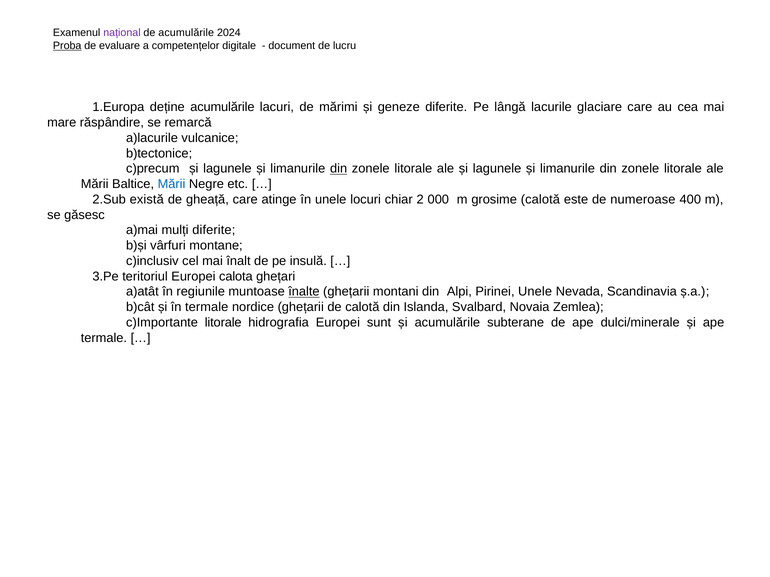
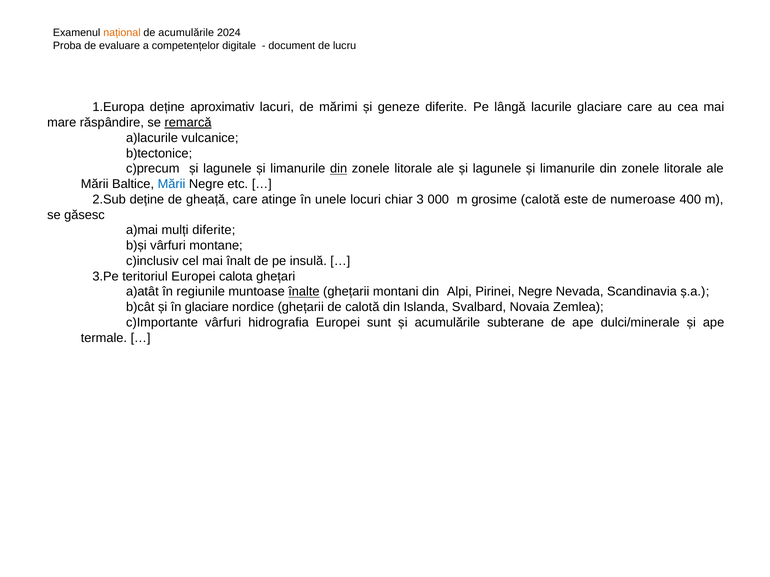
național colour: purple -> orange (122, 33)
Proba underline: present -> none (67, 46)
deține acumulările: acumulările -> aproximativ (222, 107)
remarcă underline: none -> present (188, 123)
există: există -> deține (147, 200)
2: 2 -> 3 (420, 200)
Pirinei Unele: Unele -> Negre (535, 292)
în termale: termale -> glaciare (207, 307)
litorale: litorale -> vârfuri (223, 323)
